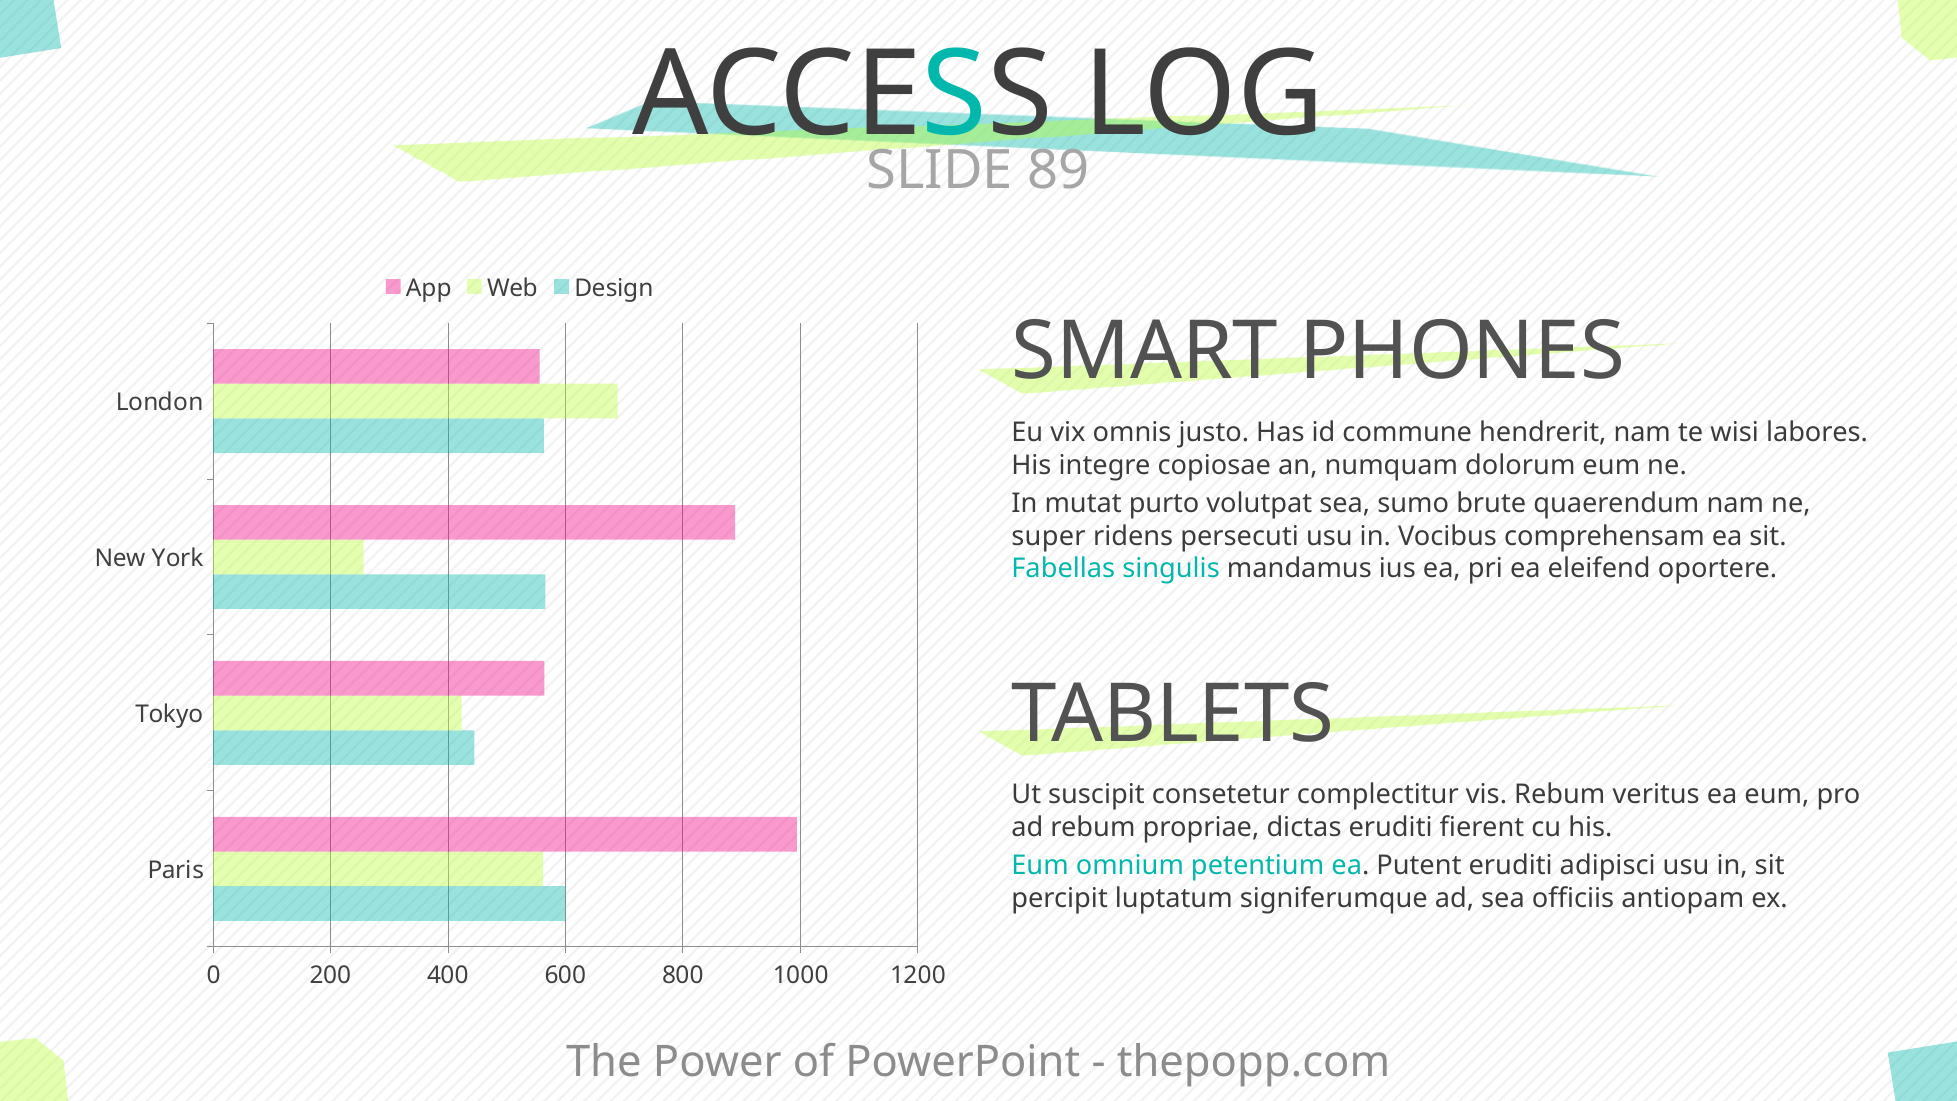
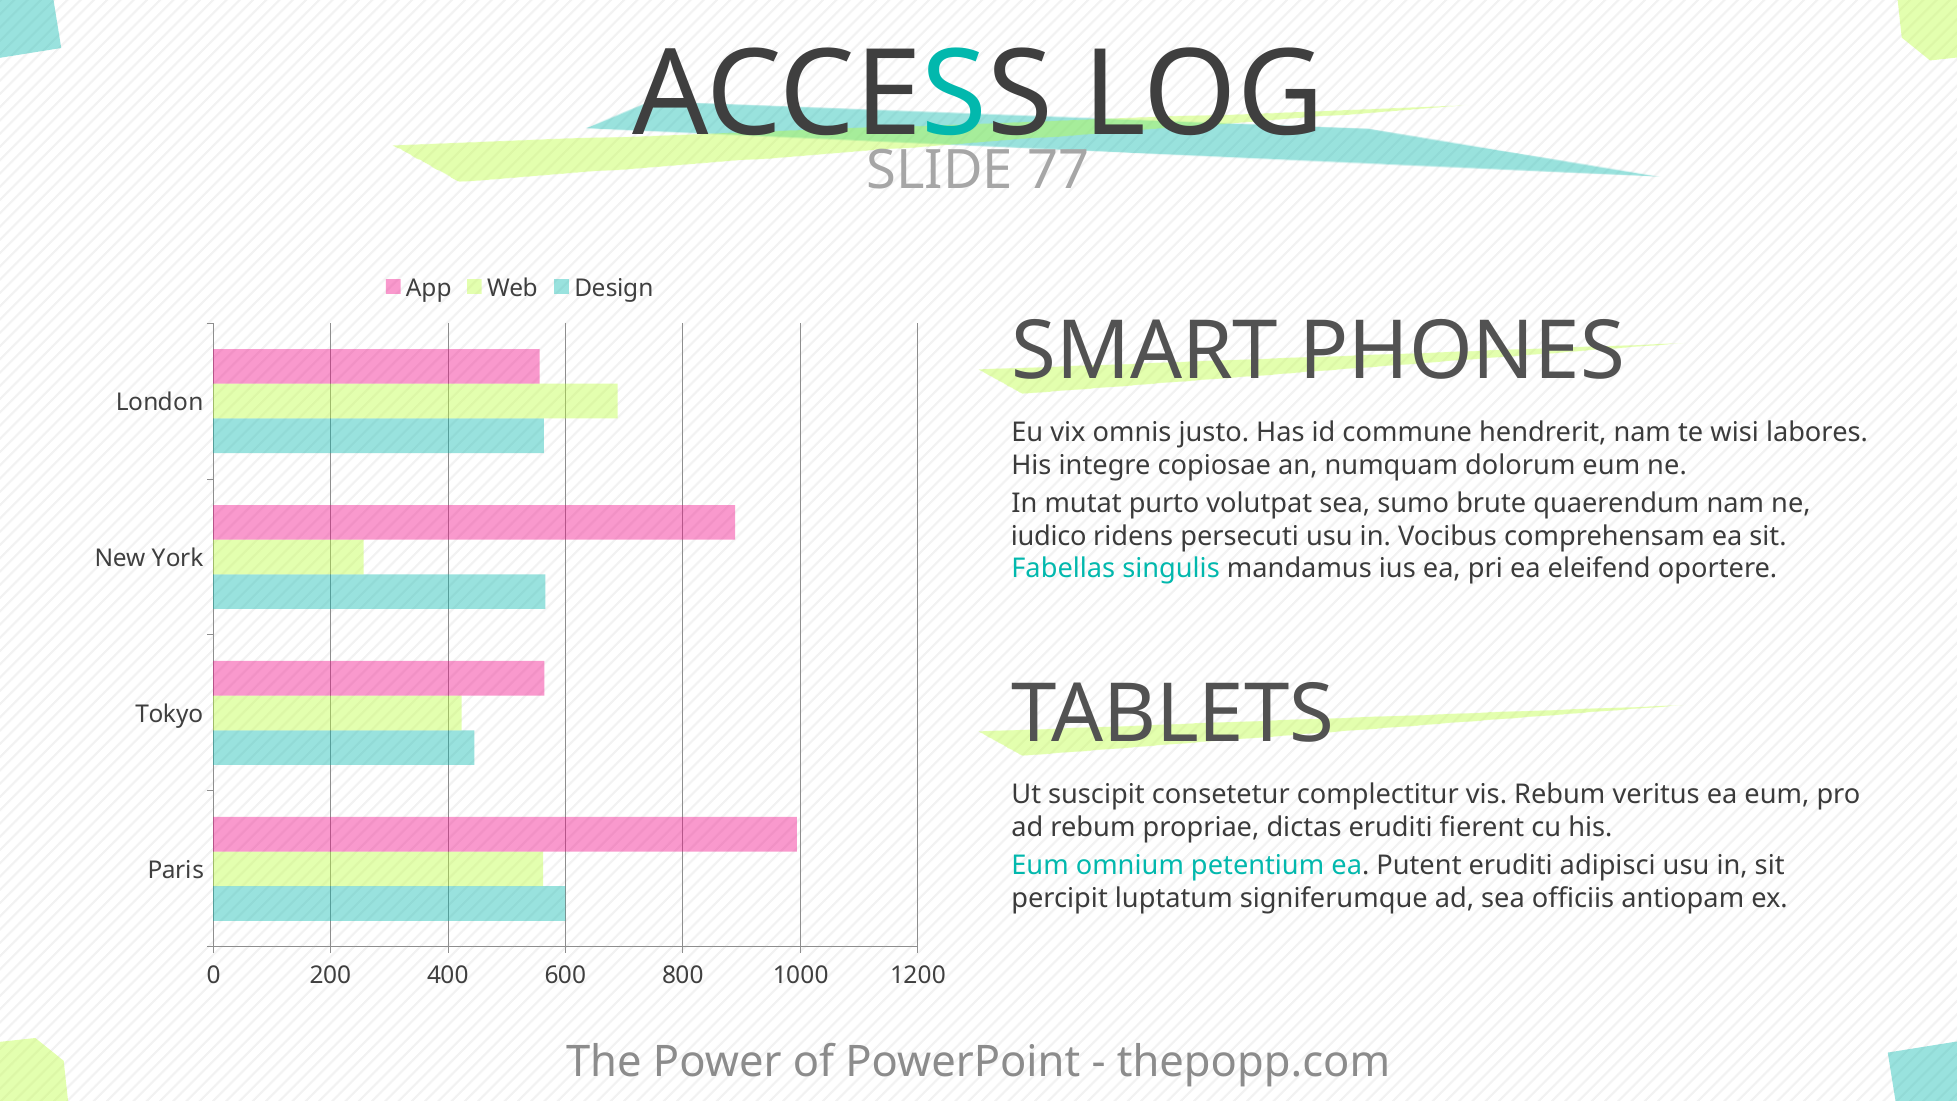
89: 89 -> 77 (1058, 171)
super: super -> iudico (1049, 536)
